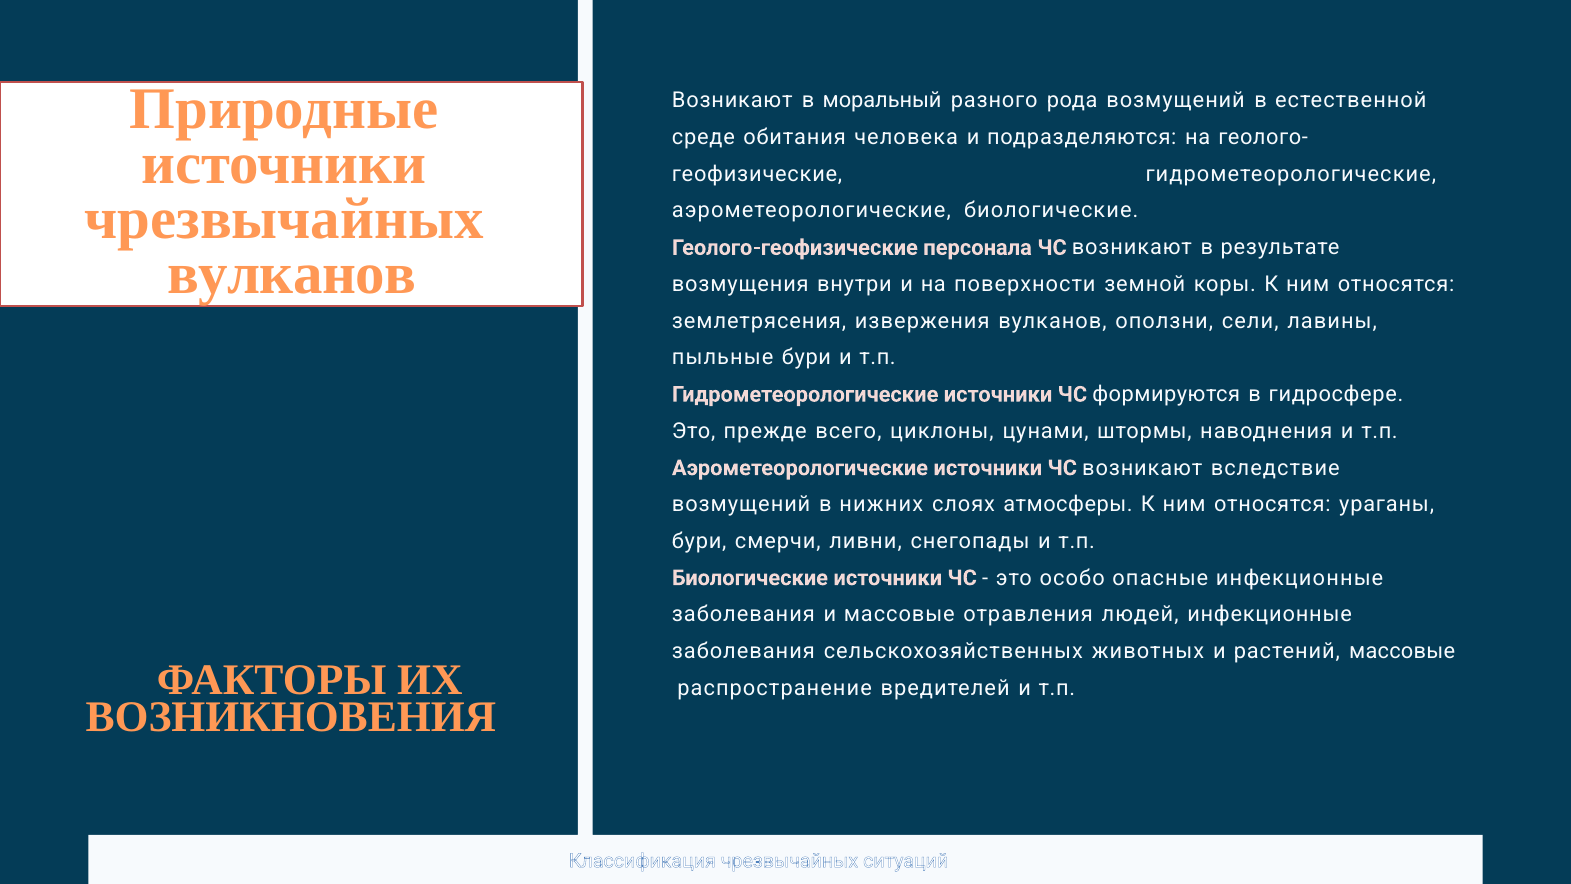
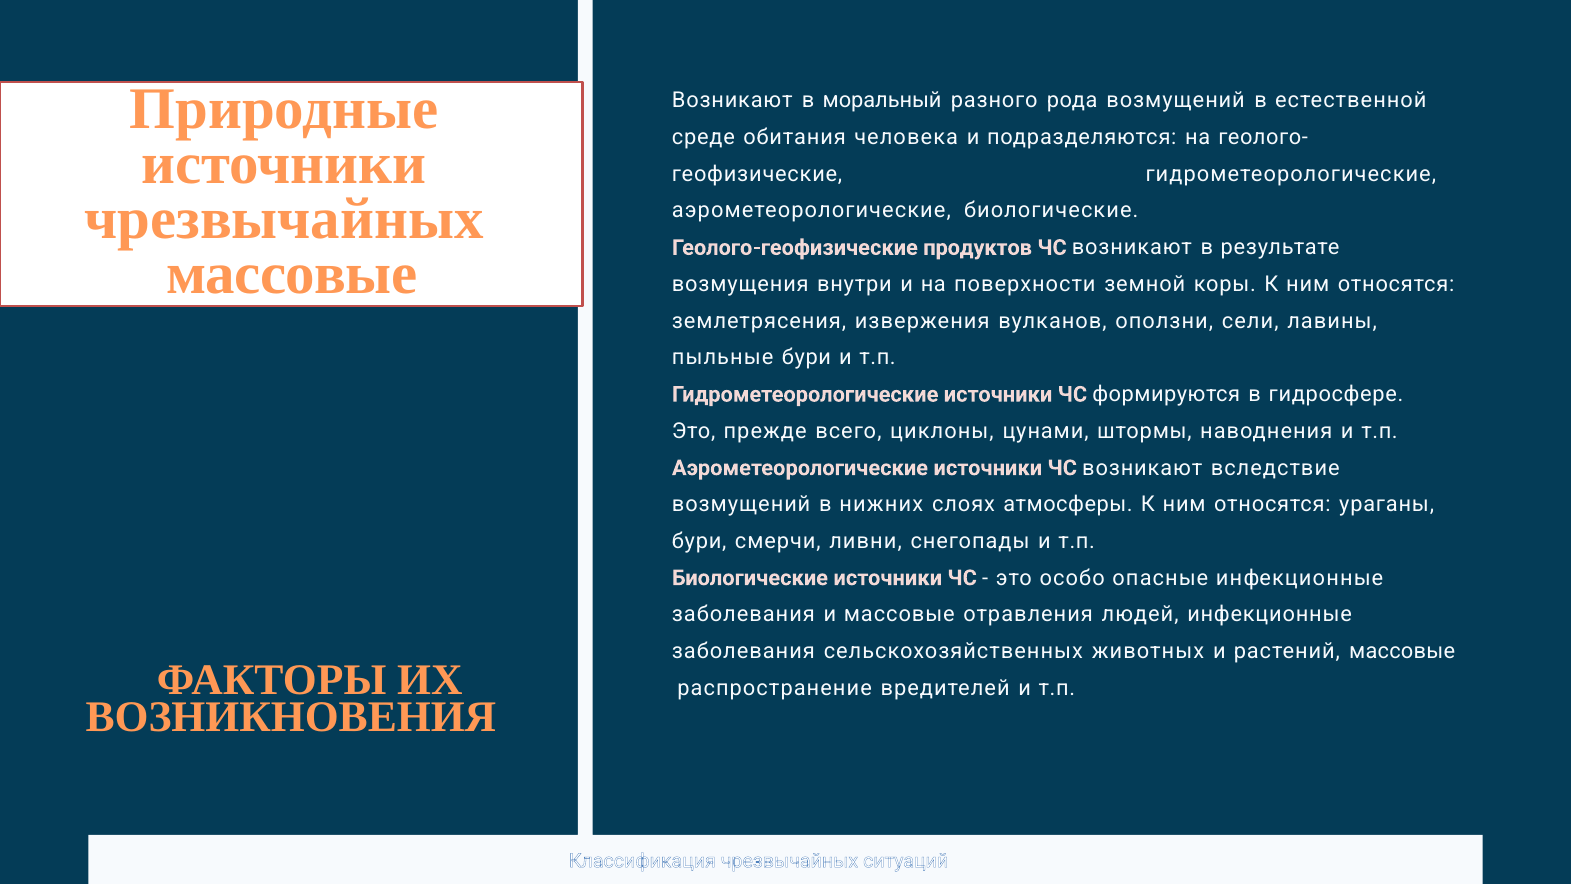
персонала: персонала -> продуктов (978, 248)
вулканов: вулканов -> массовые (292, 274)
